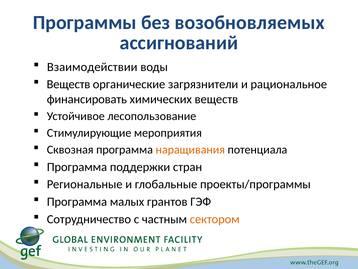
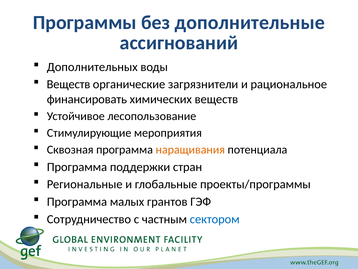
возобновляемых: возобновляемых -> дополнительные (250, 22)
Взаимодействии: Взаимодействии -> Дополнительных (92, 67)
сектором colour: orange -> blue (215, 219)
